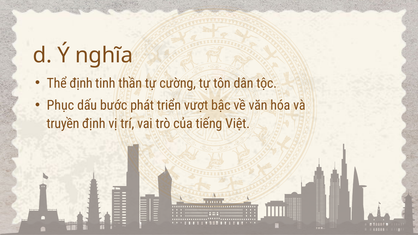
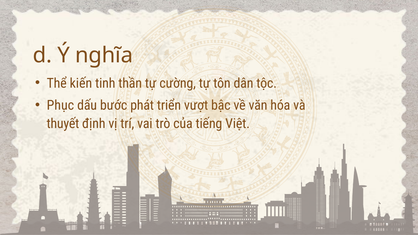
Thể định: định -> kiến (81, 83)
truyền: truyền -> thuyết (63, 124)
